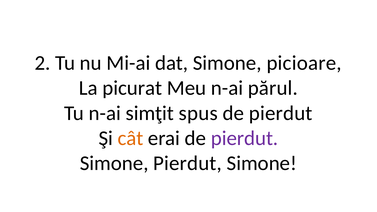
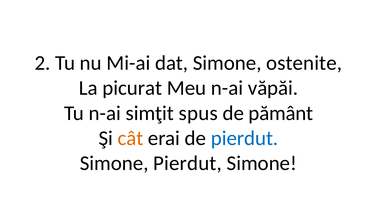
picioare: picioare -> ostenite (304, 63)
părul: părul -> văpăi (273, 88)
pierdut: pierdut -> pământ (281, 113)
pierdut colour: purple -> blue (245, 138)
